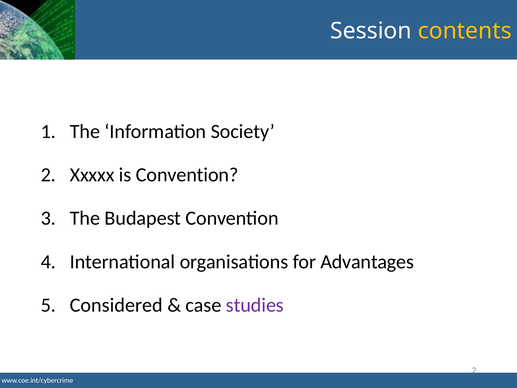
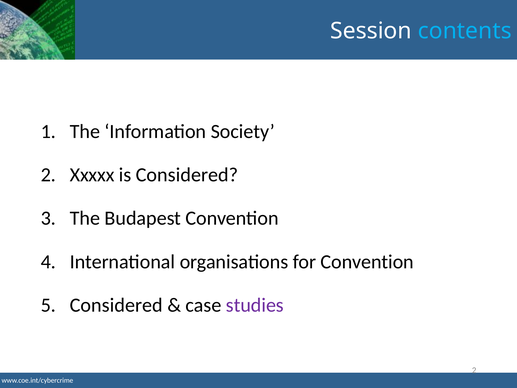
contents colour: yellow -> light blue (465, 31)
is Convention: Convention -> Considered (187, 175)
for Advantages: Advantages -> Convention (367, 262)
